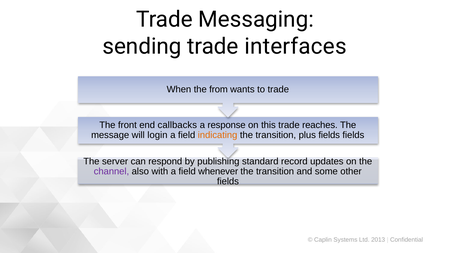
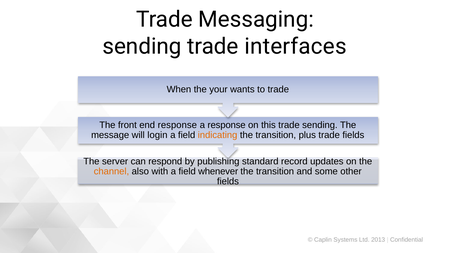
from: from -> your (218, 89)
end callbacks: callbacks -> response (177, 125)
trade reaches: reaches -> sending (320, 125)
plus fields: fields -> trade (329, 135)
channel colour: purple -> orange (111, 172)
